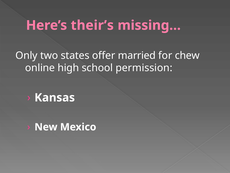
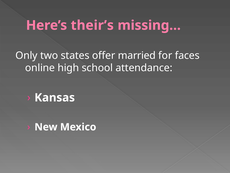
chew: chew -> faces (187, 55)
permission: permission -> attendance (144, 68)
